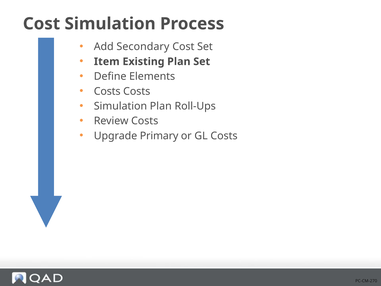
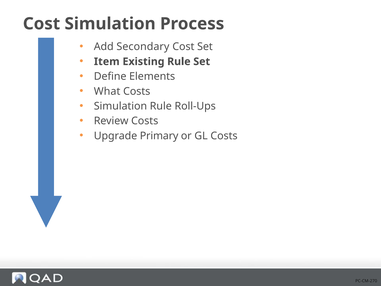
Existing Plan: Plan -> Rule (179, 62)
Costs: Costs -> What (107, 91)
Simulation Plan: Plan -> Rule (161, 106)
